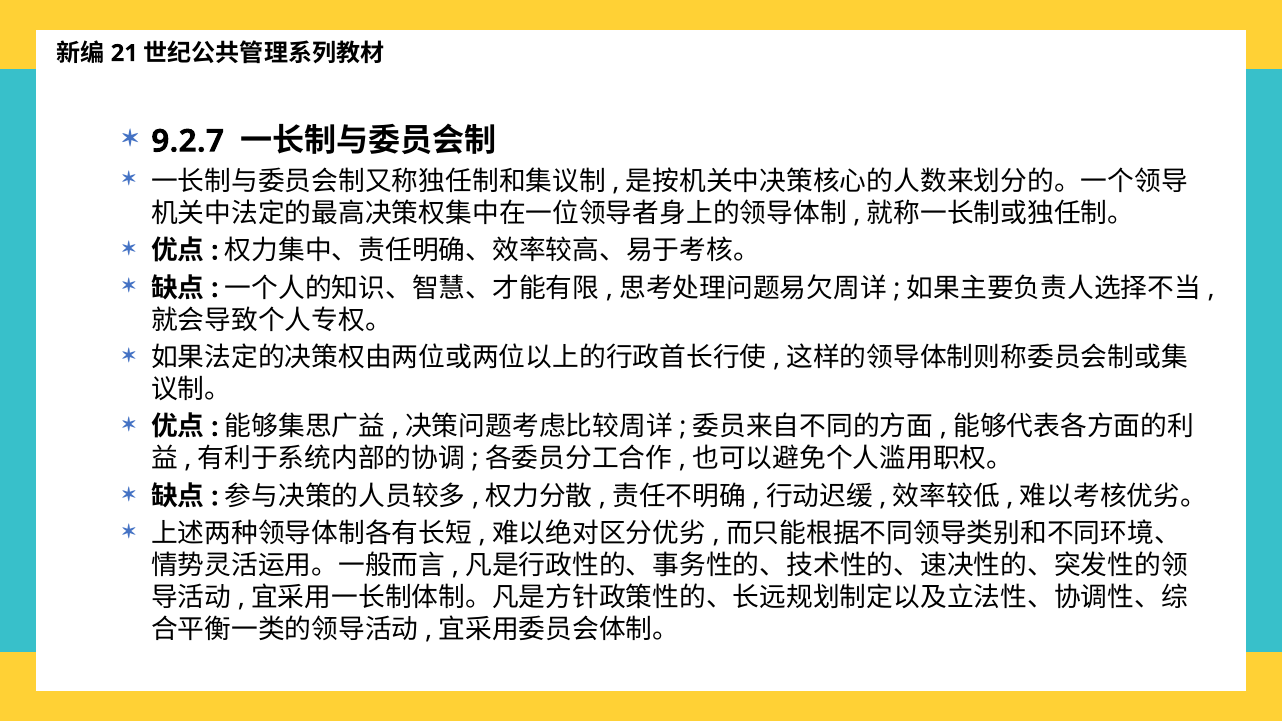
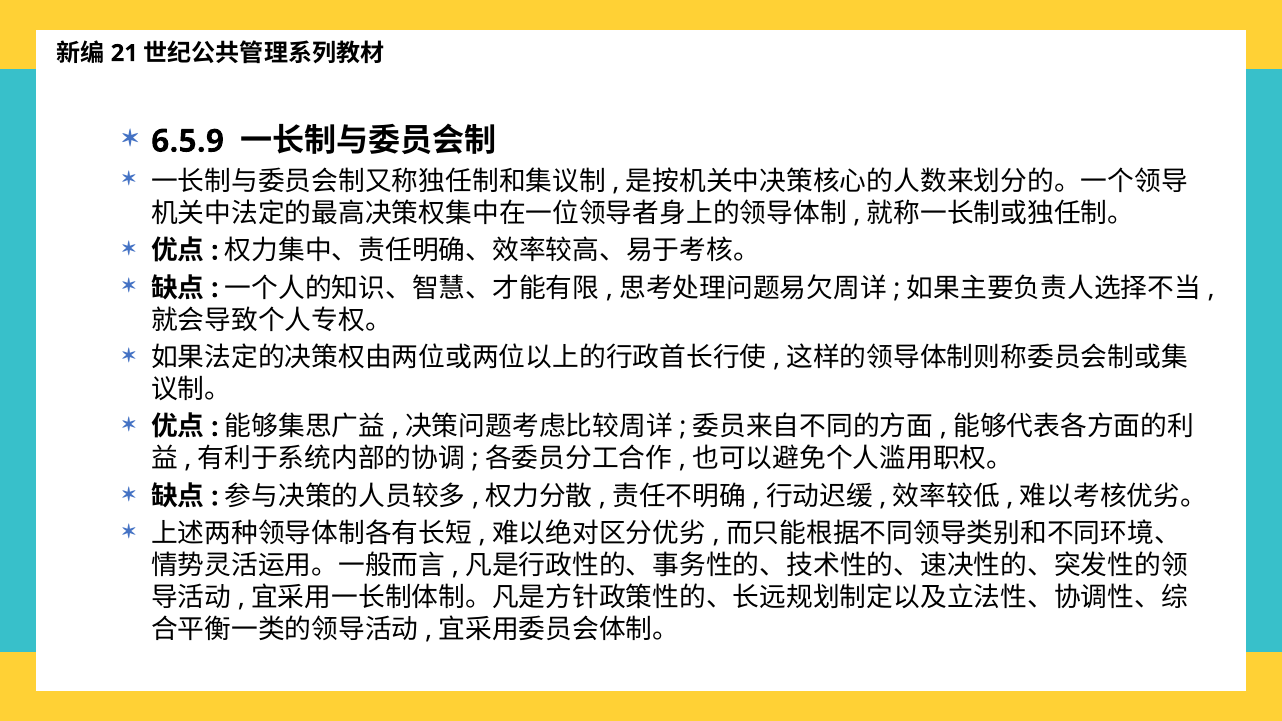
9.2.7: 9.2.7 -> 6.5.9 (188, 141)
